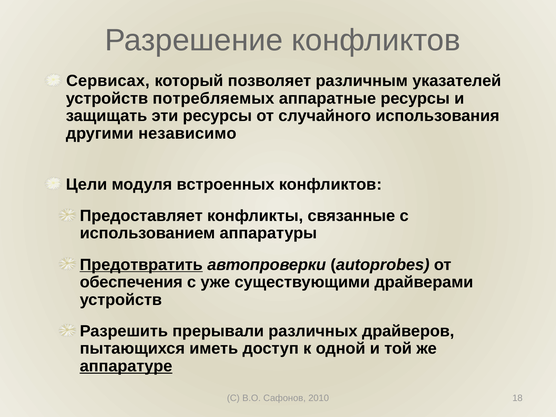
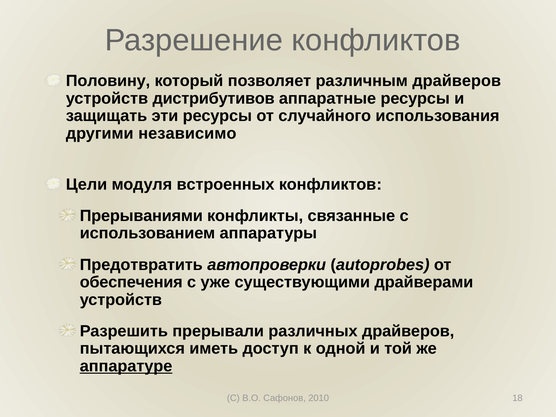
Сервисах: Сервисах -> Половину (108, 81)
различным указателей: указателей -> драйверов (457, 81)
потребляемых: потребляемых -> дистрибутивов (214, 98)
Предоставляет: Предоставляет -> Прерываниями (141, 216)
Предотвратить underline: present -> none (141, 265)
